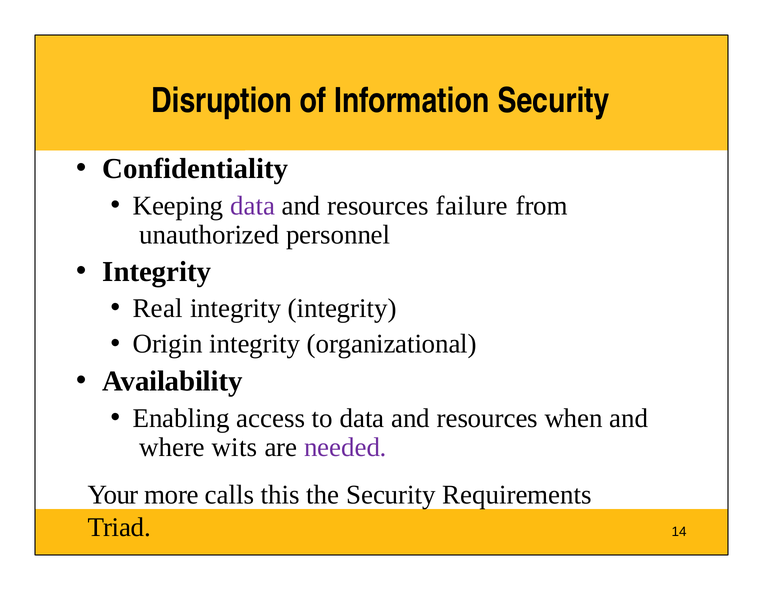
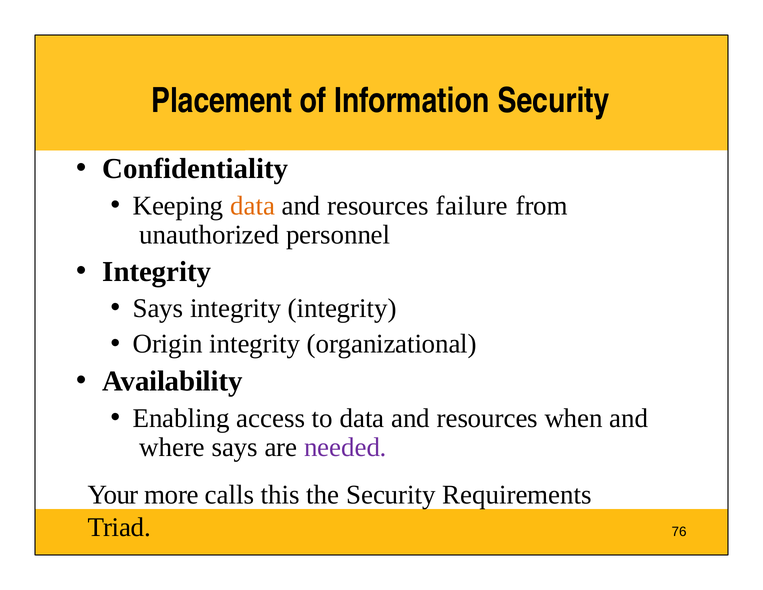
Disruption: Disruption -> Placement (222, 101)
data colour: purple -> orange (253, 206)
Real: Real -> Says (158, 308)
where wits: wits -> says (235, 447)
14: 14 -> 76 (679, 531)
